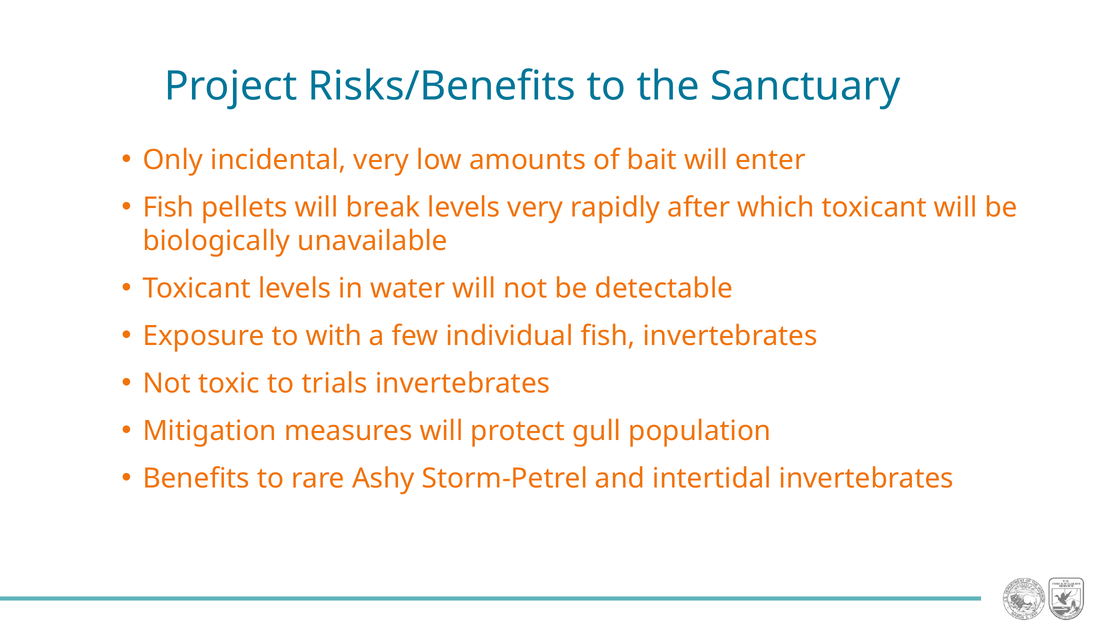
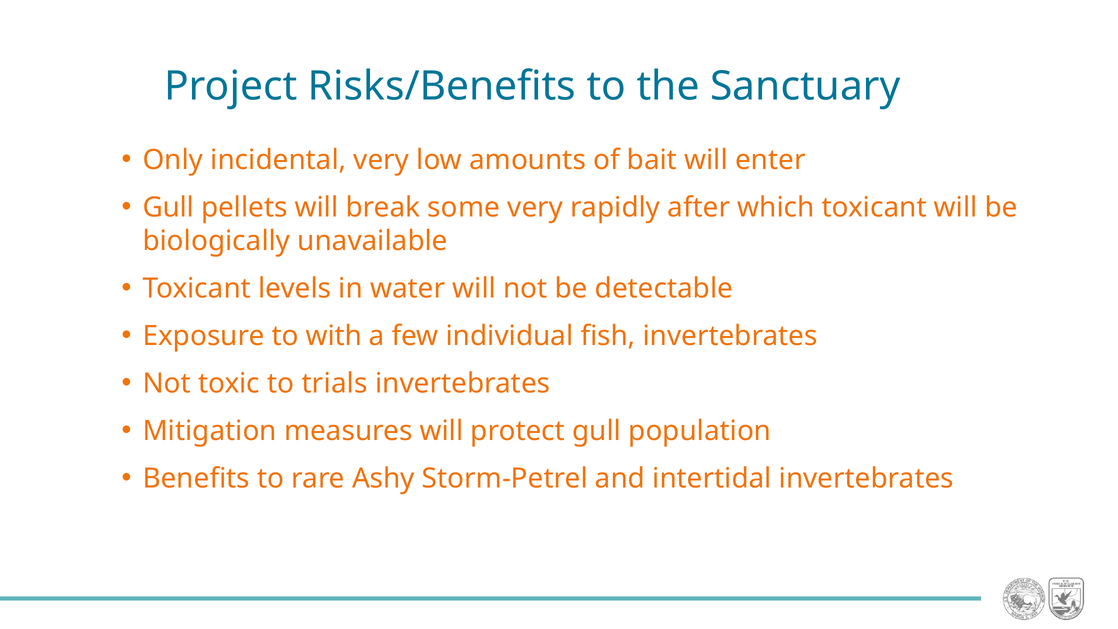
Fish: Fish -> Gull (168, 207)
break levels: levels -> some (464, 207)
